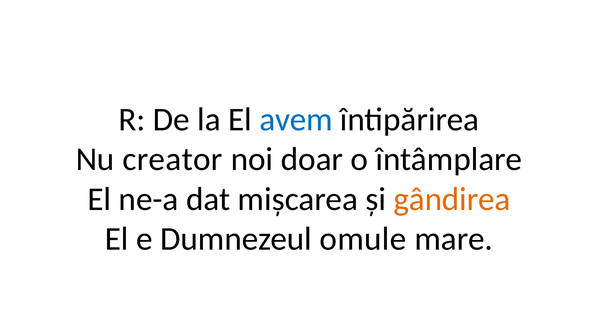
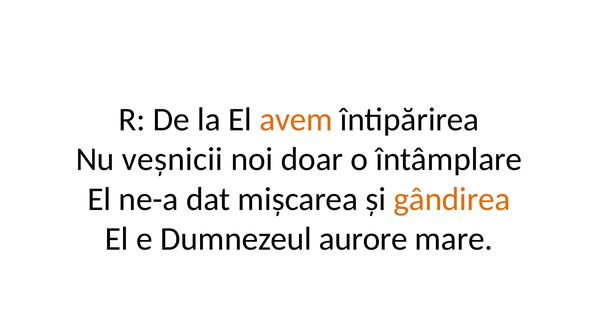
avem colour: blue -> orange (296, 120)
creator: creator -> veșnicii (172, 160)
omule: omule -> aurore (363, 239)
